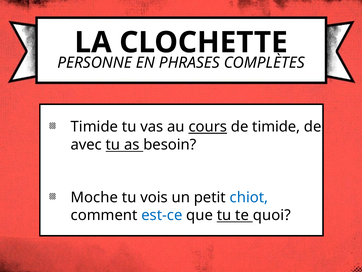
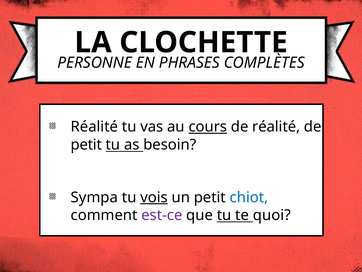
Timide: Timide -> Réalité (94, 127)
de timide: timide -> réalité (276, 127)
avec: avec -> petit (86, 144)
Moche: Moche -> Sympa (94, 197)
vois underline: none -> present (154, 197)
est-ce colour: blue -> purple (162, 215)
